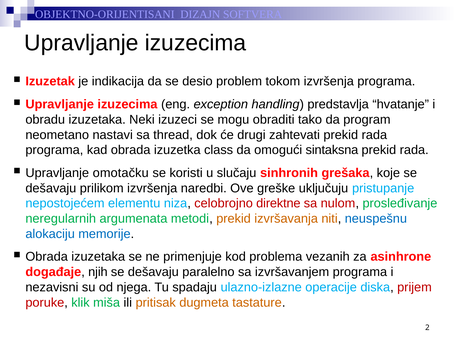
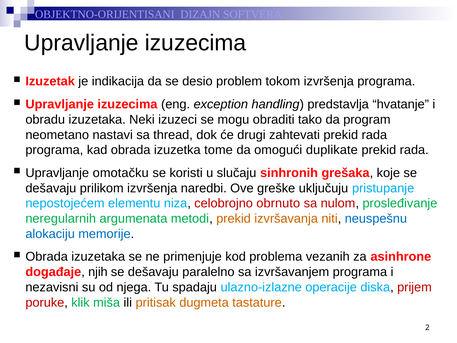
class: class -> tome (219, 150)
sintaksna: sintaksna -> duplikate (332, 150)
direktne: direktne -> obrnuto (278, 203)
